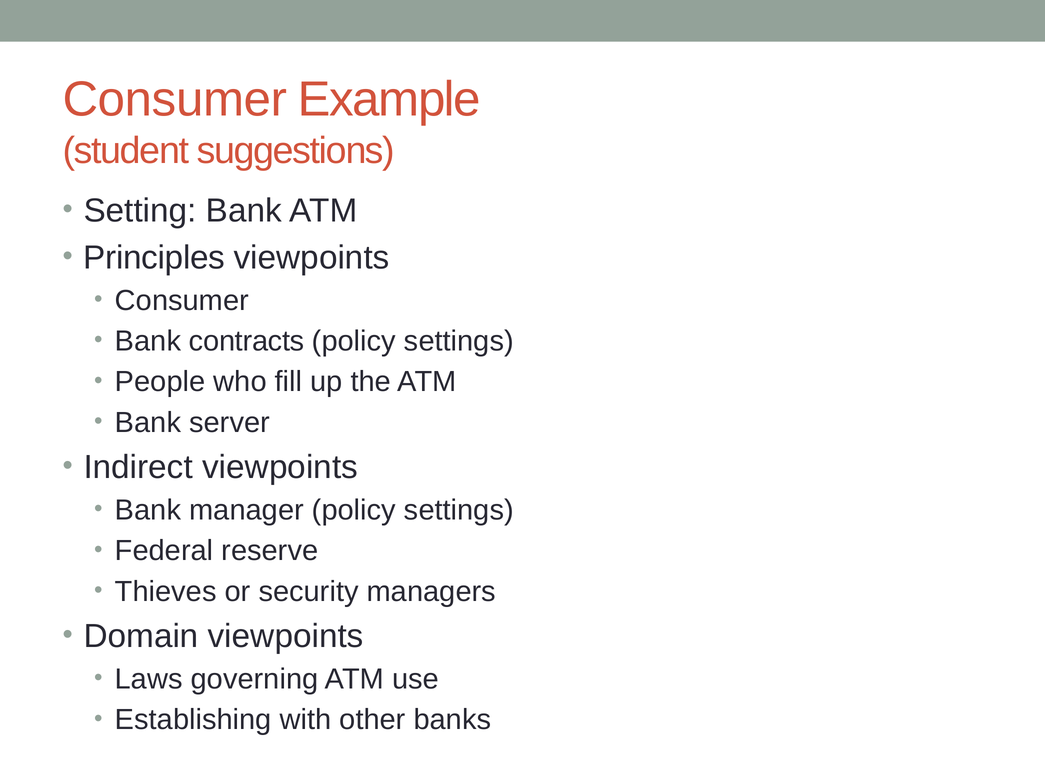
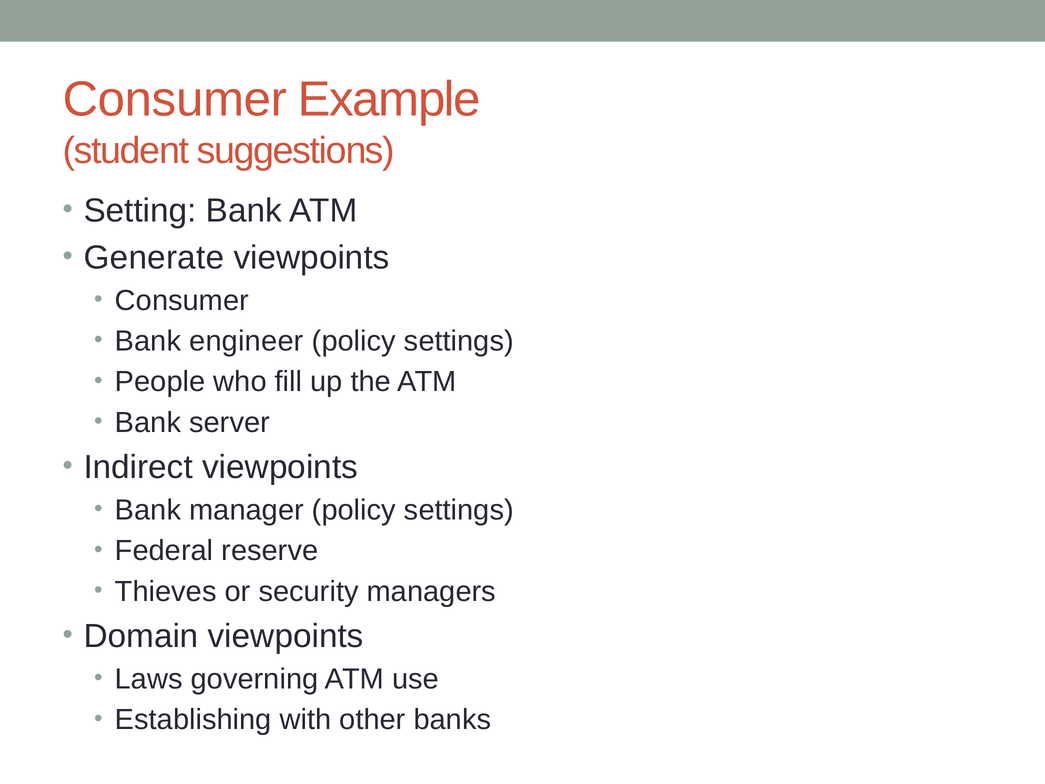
Principles: Principles -> Generate (154, 257)
contracts: contracts -> engineer (246, 341)
